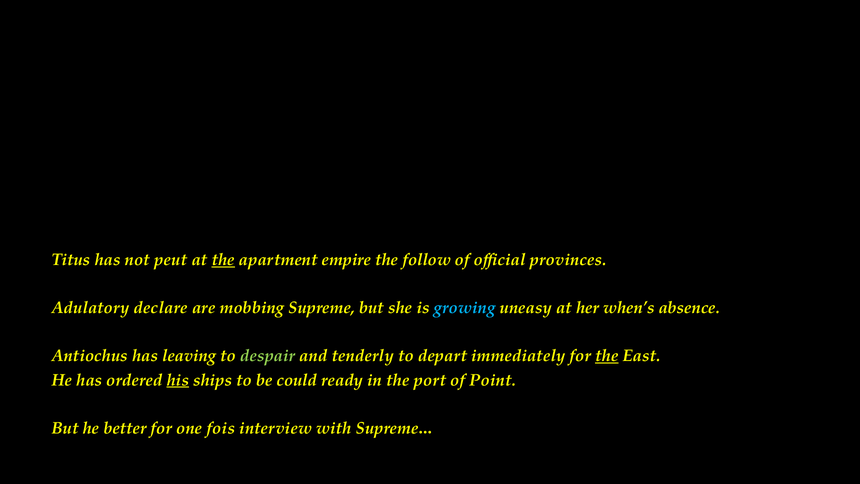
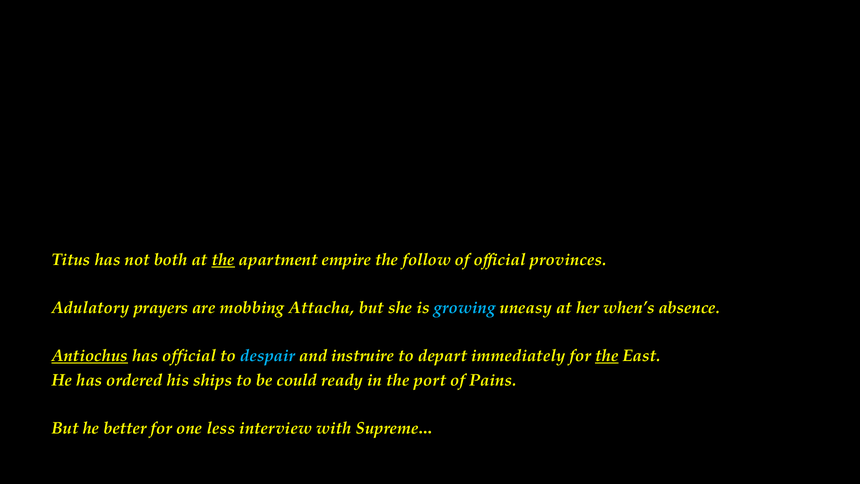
peut: peut -> both (171, 259)
declare: declare -> prayers (161, 308)
Supreme: Supreme -> Attacha (322, 308)
Antiochus underline: none -> present (90, 356)
has leaving: leaving -> official (189, 356)
despair colour: light green -> light blue (268, 356)
tenderly: tenderly -> instruire (363, 356)
his underline: present -> none (178, 380)
Point: Point -> Pains (493, 380)
fois: fois -> less (221, 428)
